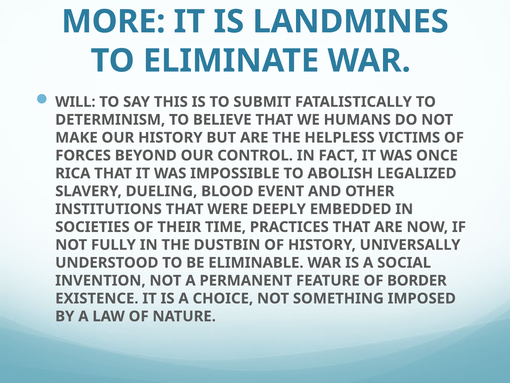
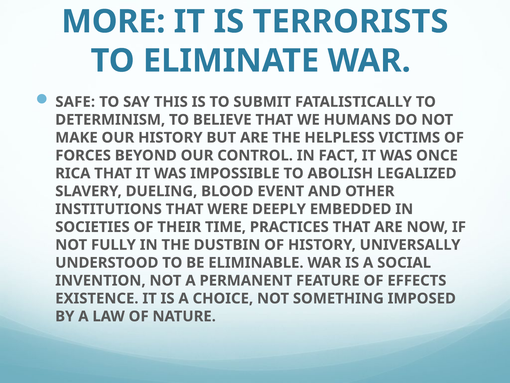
LANDMINES: LANDMINES -> TERRORISTS (351, 22)
WILL: WILL -> SAFE (75, 102)
BORDER: BORDER -> EFFECTS (417, 280)
